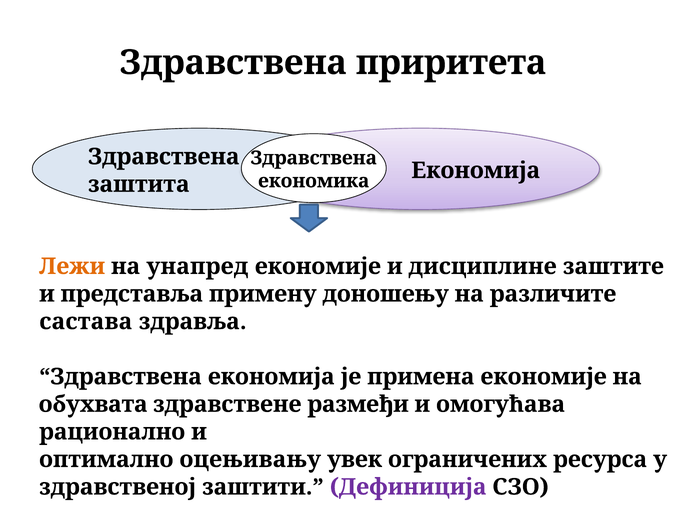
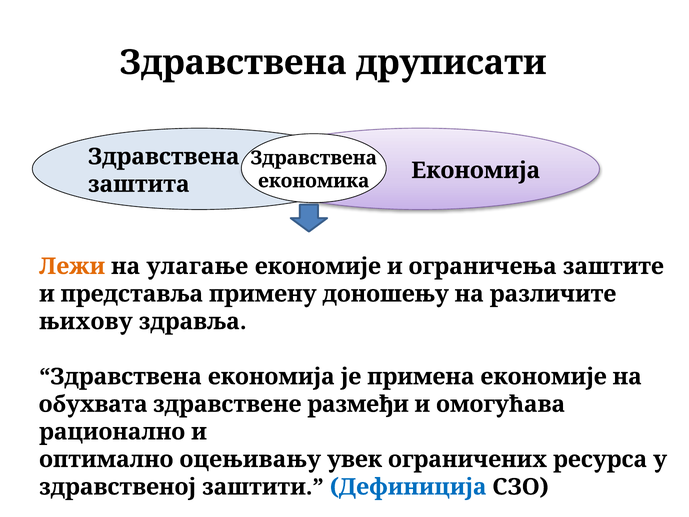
приритета: приритета -> друписати (451, 63)
унапред: унапред -> улагање (197, 266)
дисциплине: дисциплине -> ограничења (483, 266)
састава: састава -> њихову (86, 321)
Дефиниција colour: purple -> blue (408, 487)
